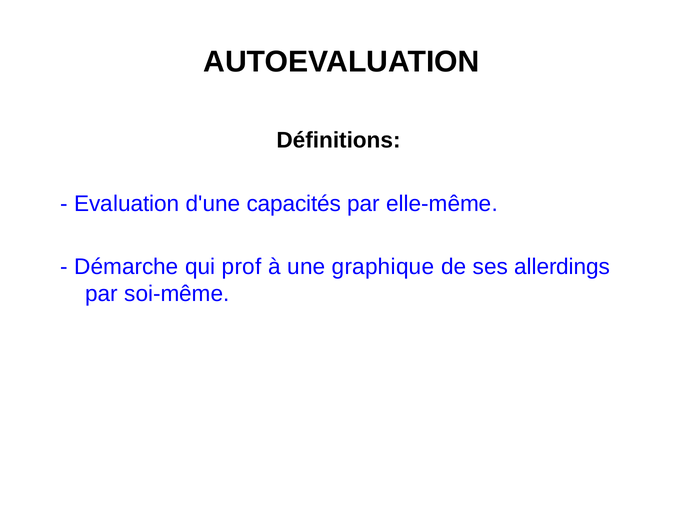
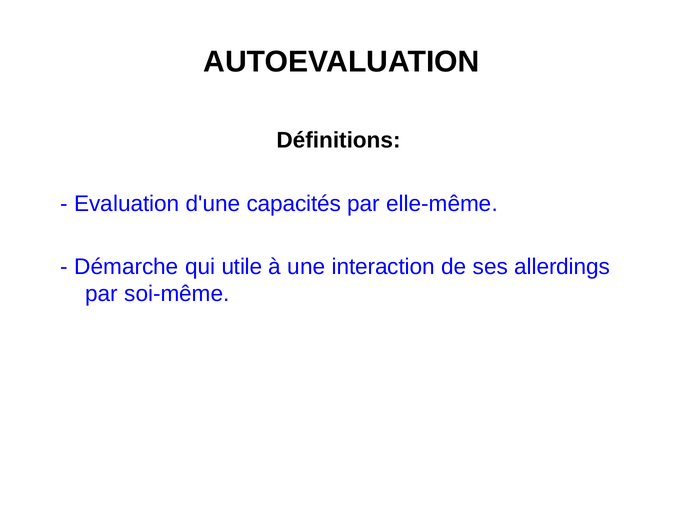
prof: prof -> utile (242, 267)
graphique: graphique -> interaction (383, 267)
